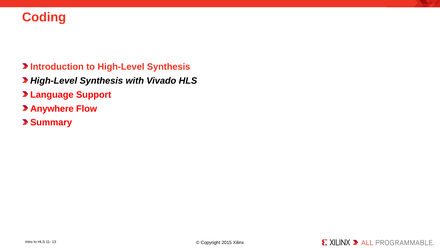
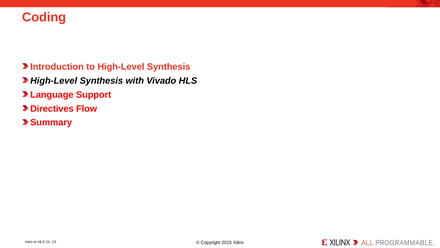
Anywhere: Anywhere -> Directives (52, 108)
